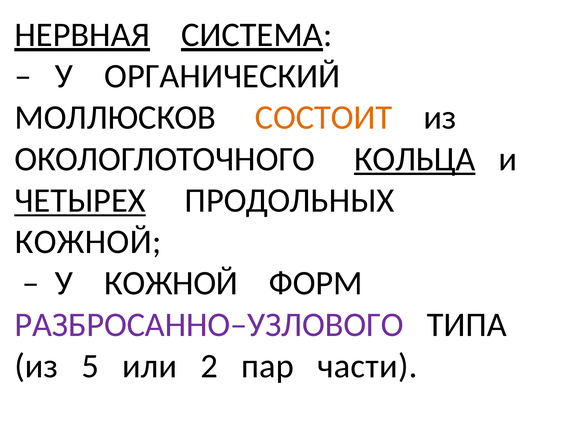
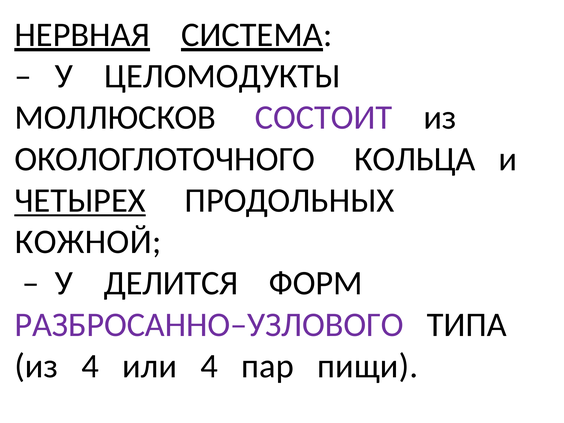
ОРГАНИЧЕСКИЙ: ОРГАНИЧЕСКИЙ -> ЦЕЛОМОДУКТЫ (222, 76)
СОСТОИТ colour: orange -> purple (324, 118)
КОЛЬЦА underline: present -> none (415, 159)
У КОЖНОЙ: КОЖНОЙ -> ДЕЛИТСЯ (171, 283)
из 5: 5 -> 4 (90, 366)
или 2: 2 -> 4 (209, 366)
части: части -> пищи (368, 366)
